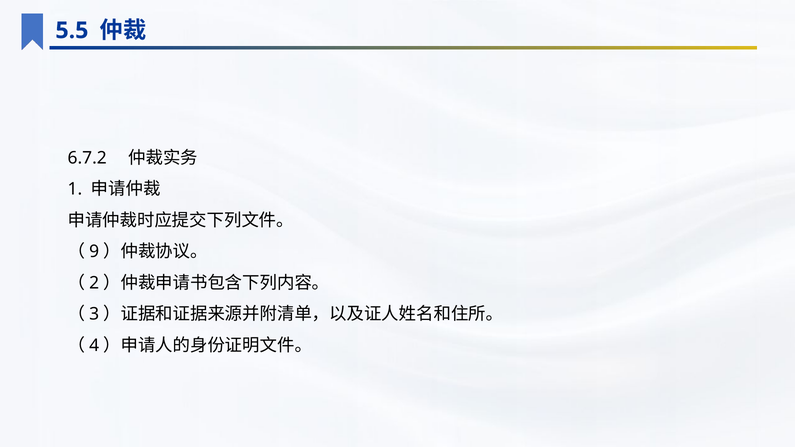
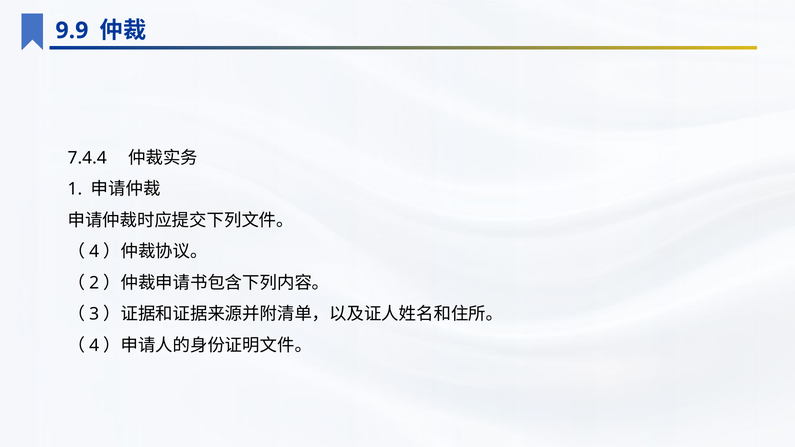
5.5: 5.5 -> 9.9 (72, 30)
6.7.2: 6.7.2 -> 7.4.4 (87, 158)
9: 9 -> 4 (94, 252)
